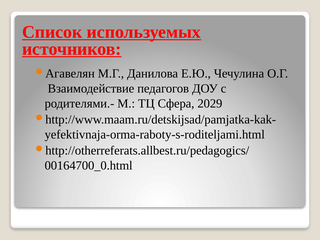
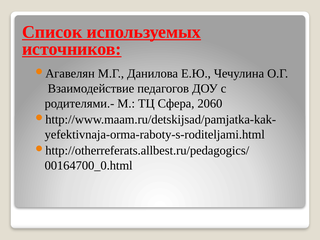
2029: 2029 -> 2060 (210, 103)
